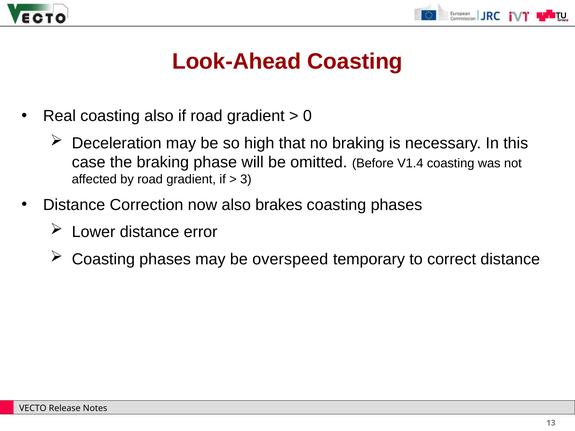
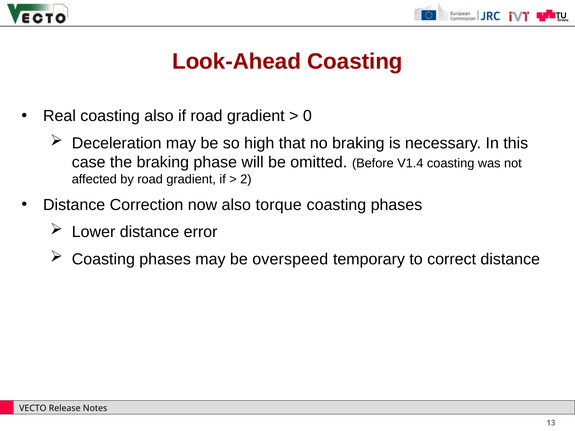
3: 3 -> 2 (246, 179)
brakes: brakes -> torque (279, 205)
